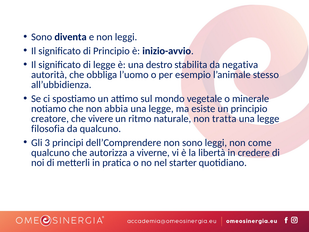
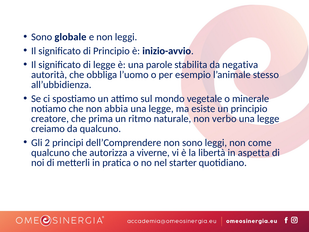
diventa: diventa -> globale (70, 37)
destro: destro -> parole (159, 65)
vivere: vivere -> prima (101, 119)
tratta: tratta -> verbo (224, 119)
filosofia: filosofia -> creiamo (48, 129)
3: 3 -> 2 (47, 142)
credere: credere -> aspetta (254, 152)
